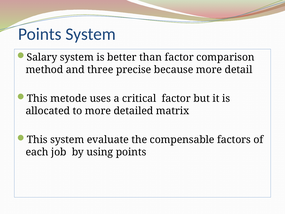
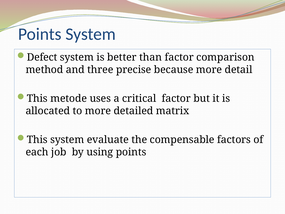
Salary: Salary -> Defect (42, 57)
